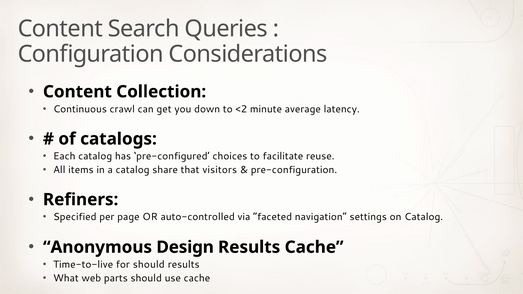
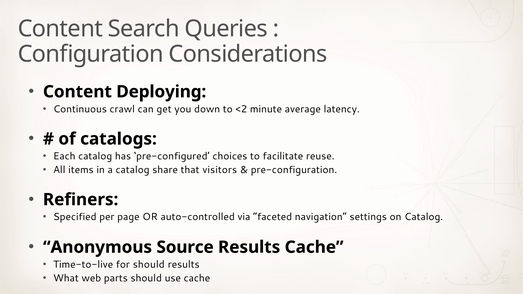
Collection: Collection -> Deploying (161, 92)
Design: Design -> Source (185, 247)
